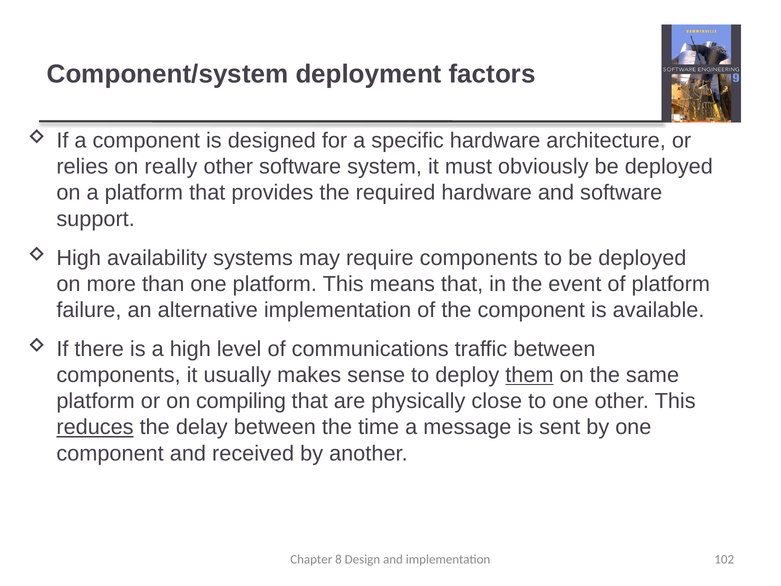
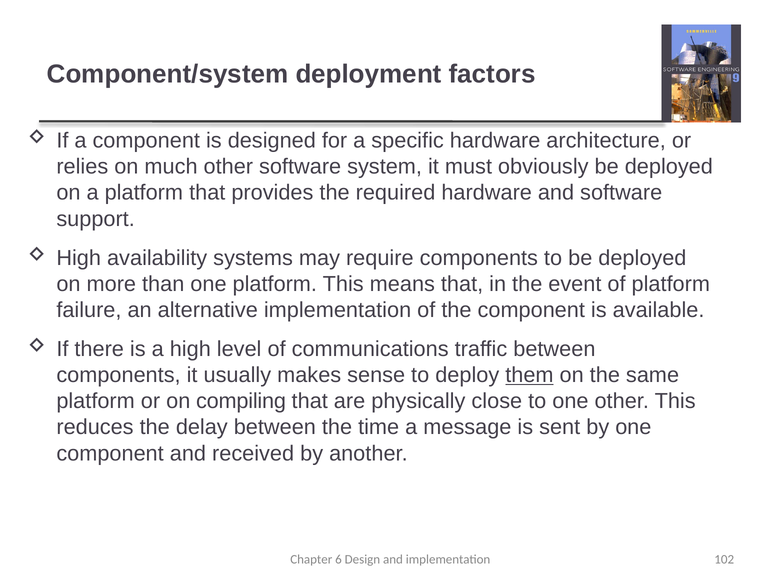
really: really -> much (171, 167)
reduces underline: present -> none (95, 427)
8: 8 -> 6 (338, 559)
